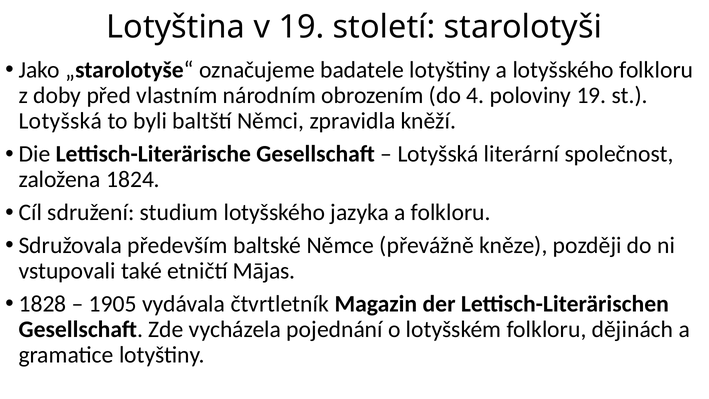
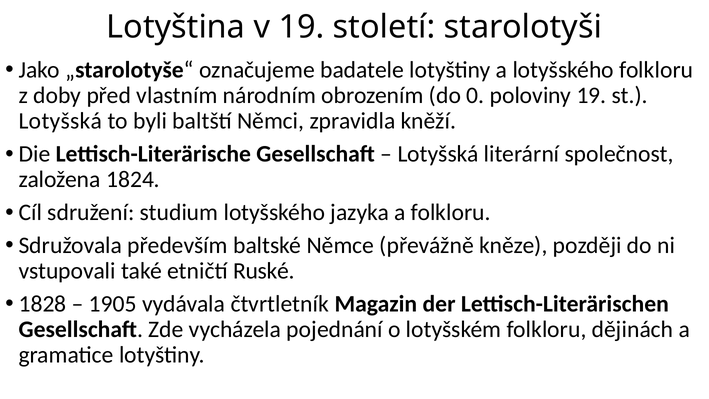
4: 4 -> 0 (475, 96)
Mājas: Mājas -> Ruské (264, 271)
